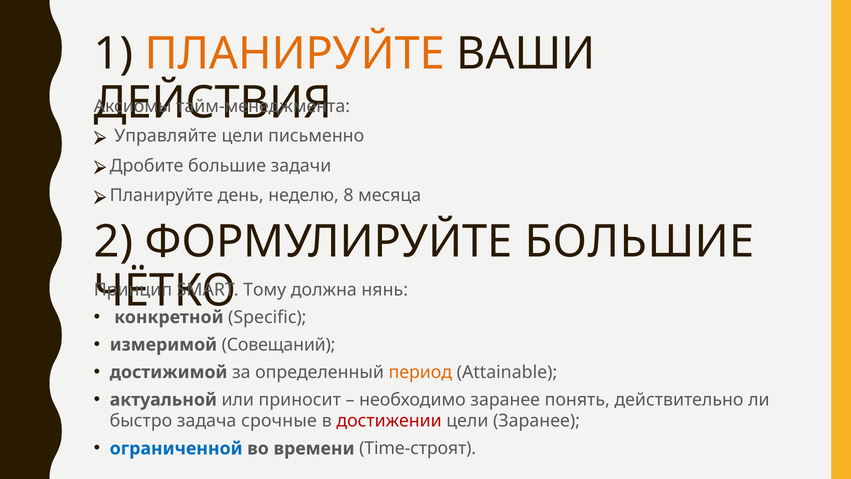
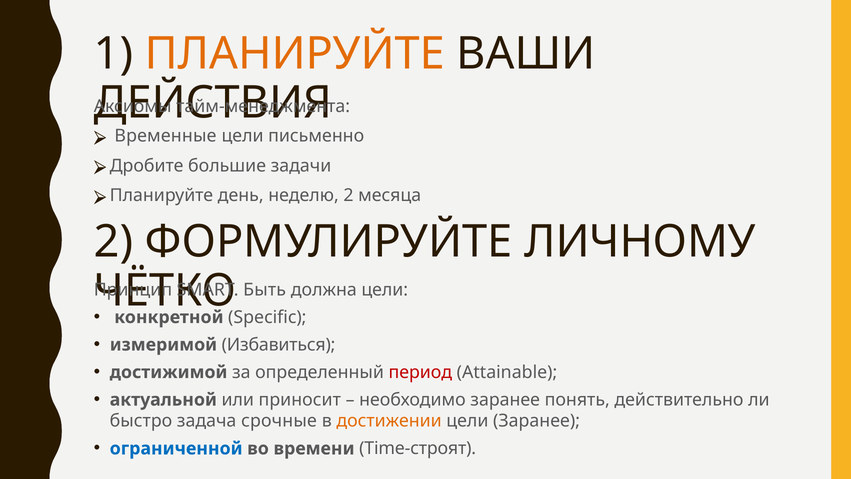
Управляйте: Управляйте -> Временные (165, 136)
неделю 8: 8 -> 2 (348, 195)
ФОРМУЛИРУЙТЕ БОЛЬШИЕ: БОЛЬШИЕ -> ЛИЧНОМУ (640, 242)
Тому: Тому -> Быть (265, 290)
должна нянь: нянь -> цели (385, 290)
Совещаний: Совещаний -> Избавиться (279, 345)
период colour: orange -> red (420, 372)
достижении colour: red -> orange (389, 421)
